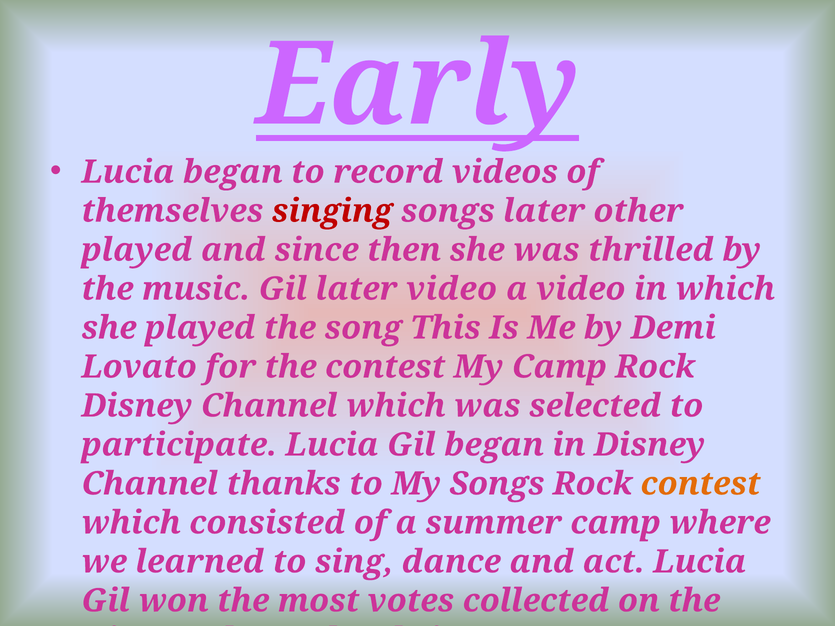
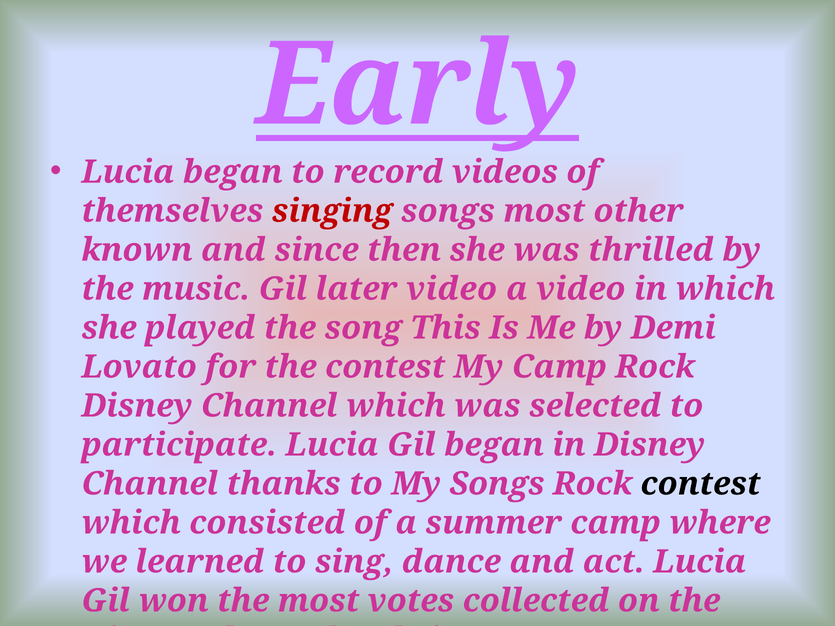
songs later: later -> most (544, 211)
played: played -> known (137, 250)
contest colour: orange -> black (701, 484)
